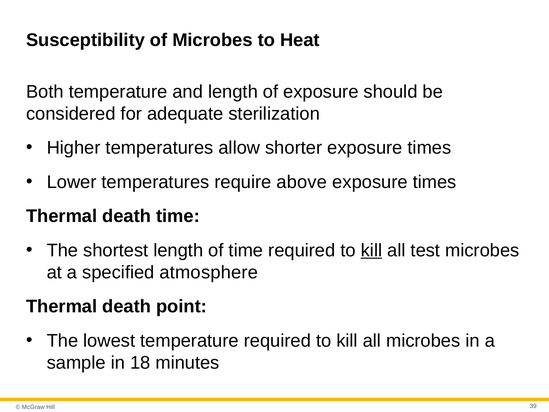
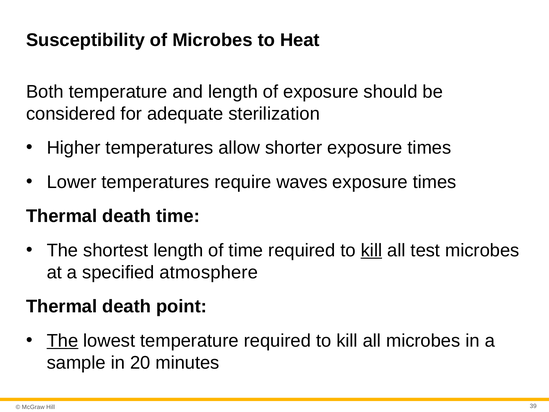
above: above -> waves (302, 182)
The underline: none -> present (62, 340)
18: 18 -> 20 (140, 362)
